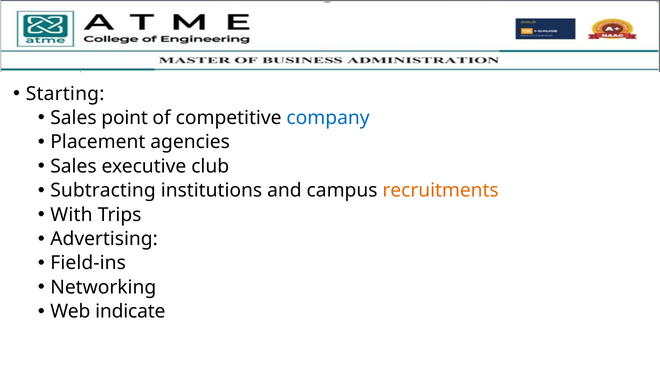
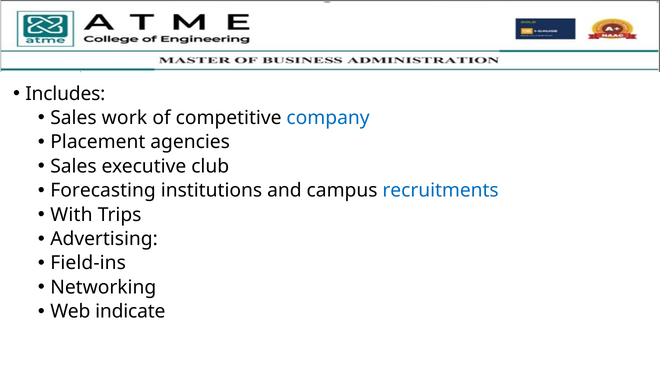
Starting: Starting -> Includes (65, 94)
point: point -> work (124, 118)
Subtracting: Subtracting -> Forecasting (103, 191)
recruitments colour: orange -> blue (441, 191)
